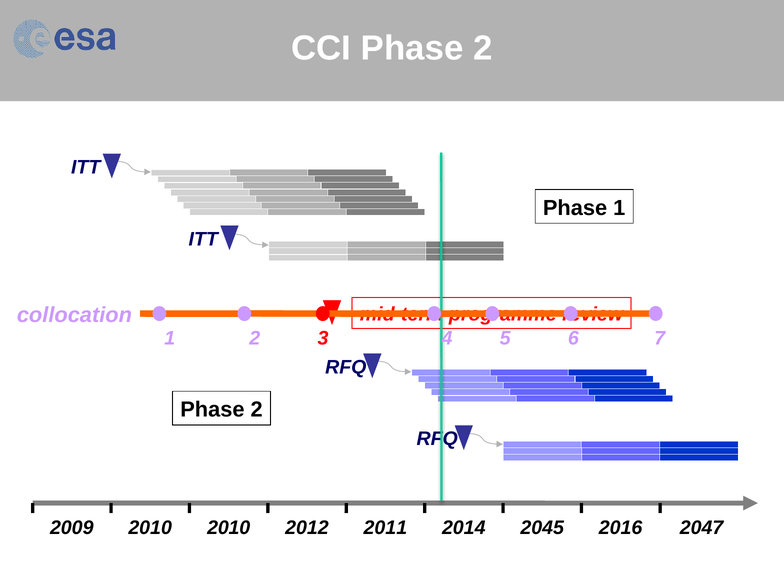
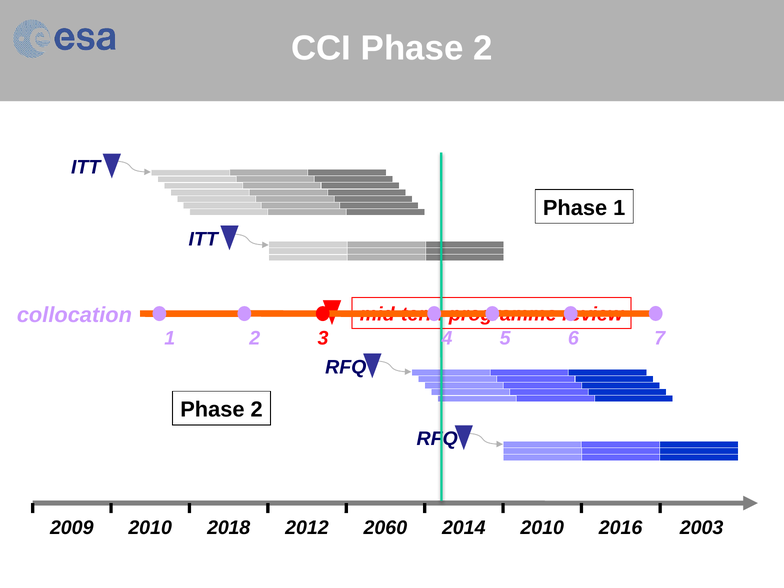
2010 2010: 2010 -> 2018 (229, 528)
2011: 2011 -> 2060 (385, 528)
2014 2045: 2045 -> 2010 (542, 528)
2047: 2047 -> 2003 (702, 528)
